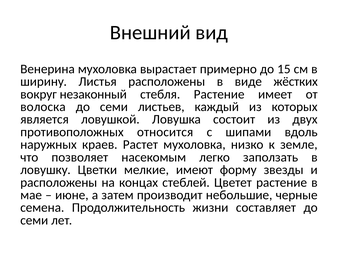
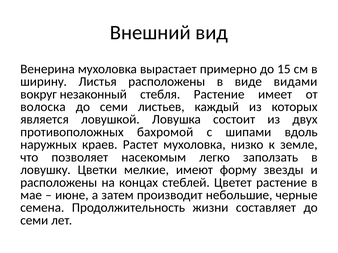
жёстких: жёстких -> видами (295, 82)
относится: относится -> бахромой (165, 132)
